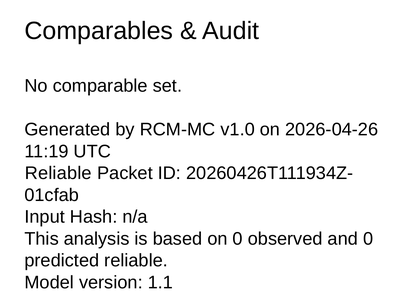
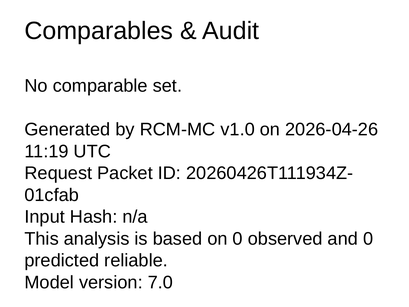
Reliable: Reliable -> Request (58, 173)
1.1: 1.1 -> 7.0 (160, 282)
